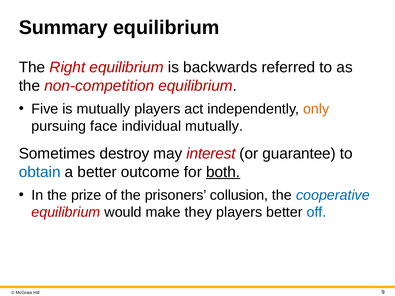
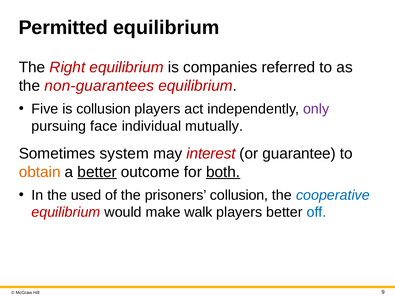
Summary: Summary -> Permitted (63, 28)
backwards: backwards -> companies (220, 67)
non-competition: non-competition -> non-guarantees (99, 86)
is mutually: mutually -> collusion (104, 109)
only colour: orange -> purple (316, 109)
destroy: destroy -> system (124, 154)
obtain colour: blue -> orange (40, 172)
better underline: none -> present (97, 172)
prize: prize -> used (86, 195)
they: they -> walk (198, 212)
